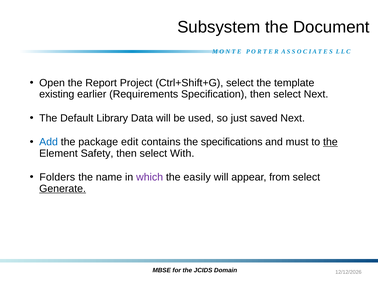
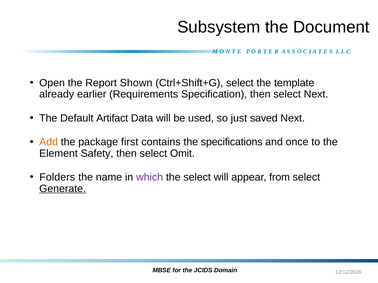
Project: Project -> Shown (136, 83)
existing: existing -> already (57, 94)
Library: Library -> Artifact (112, 118)
Add colour: blue -> orange (49, 142)
edit: edit -> first (130, 142)
must: must -> once (297, 142)
the underline: present -> none (330, 142)
With: With -> Omit (182, 154)
the easily: easily -> select (197, 178)
